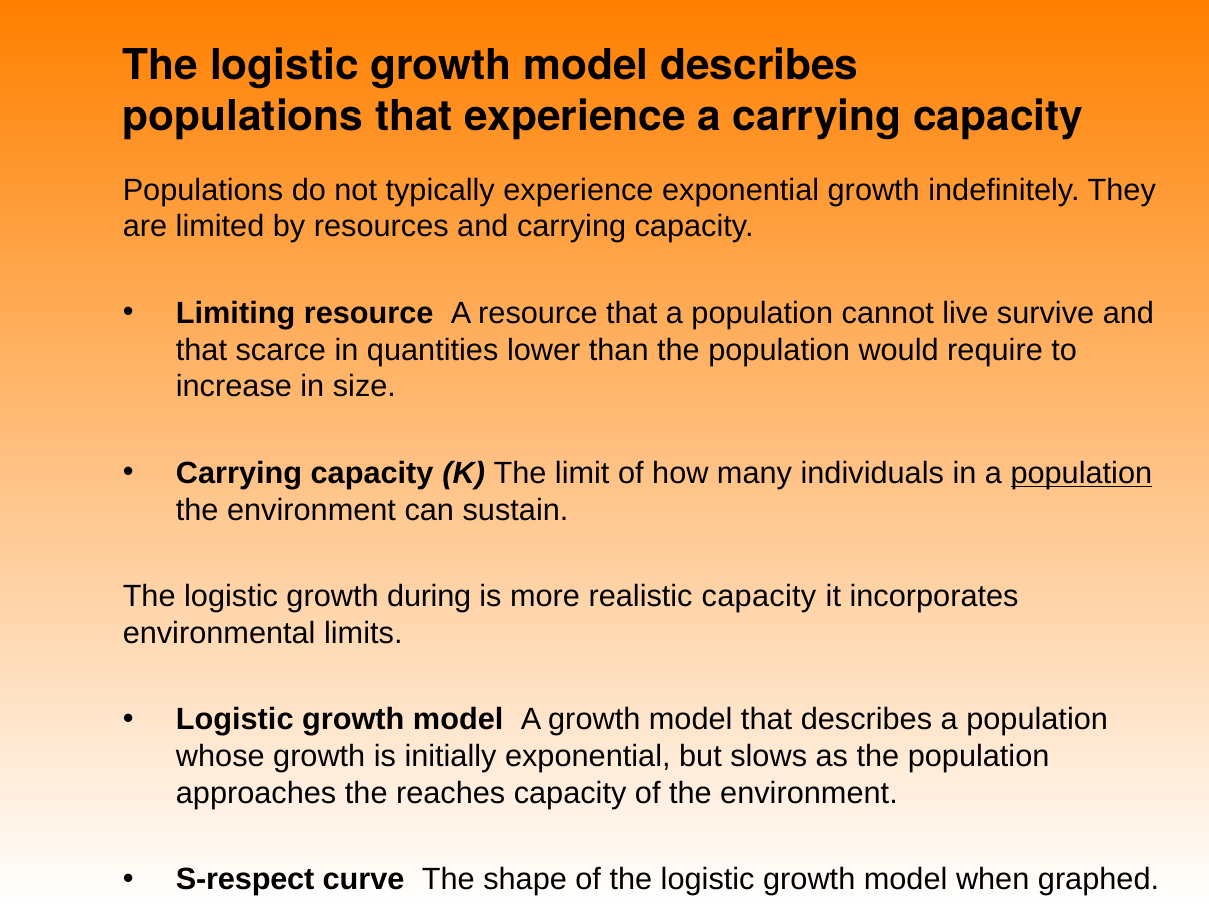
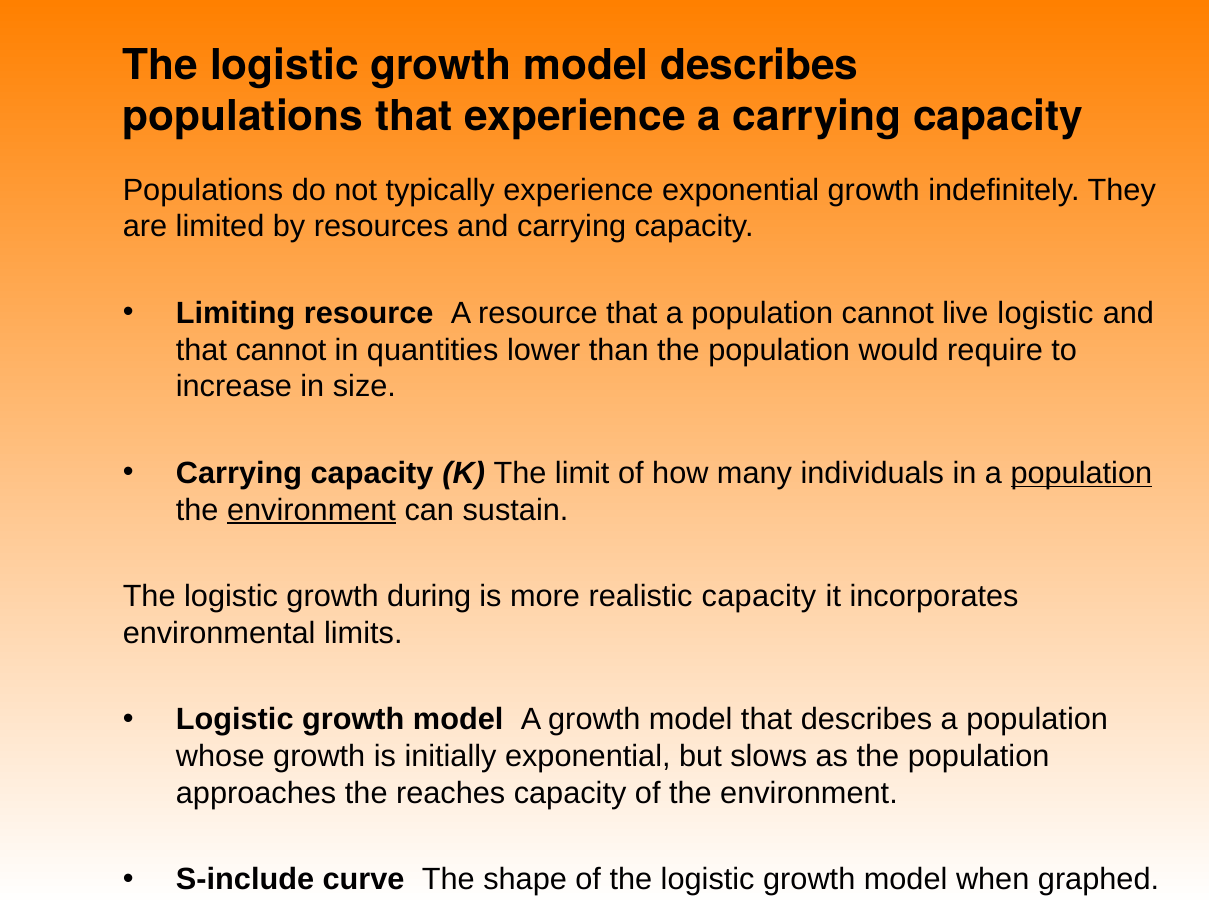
live survive: survive -> logistic (1045, 313)
that scarce: scarce -> cannot (281, 350)
environment underline: none -> present (312, 510)
S-respect: S-respect -> S-include (245, 880)
